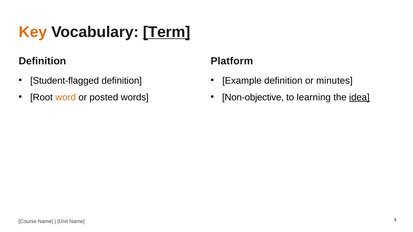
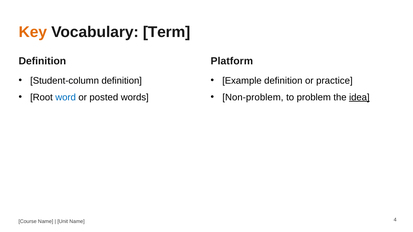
Term underline: present -> none (167, 32)
Student-flagged: Student-flagged -> Student-column (65, 81)
minutes: minutes -> practice (334, 81)
word colour: orange -> blue (66, 97)
Non-objective: Non-objective -> Non-problem (253, 97)
learning: learning -> problem (314, 97)
